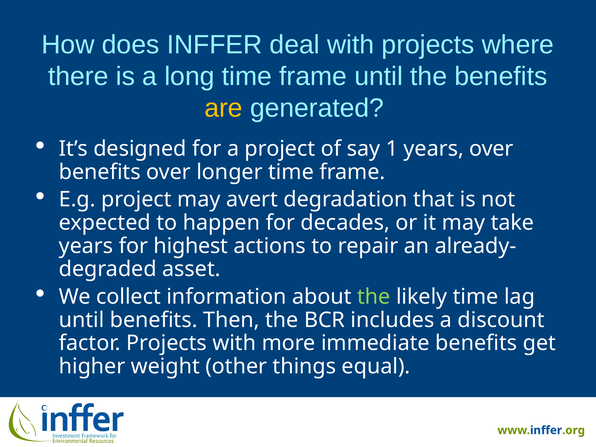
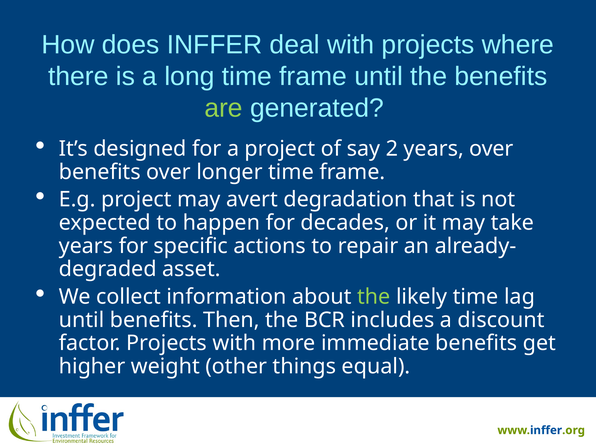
are colour: yellow -> light green (224, 108)
1: 1 -> 2 (392, 149)
highest: highest -> specific (191, 246)
